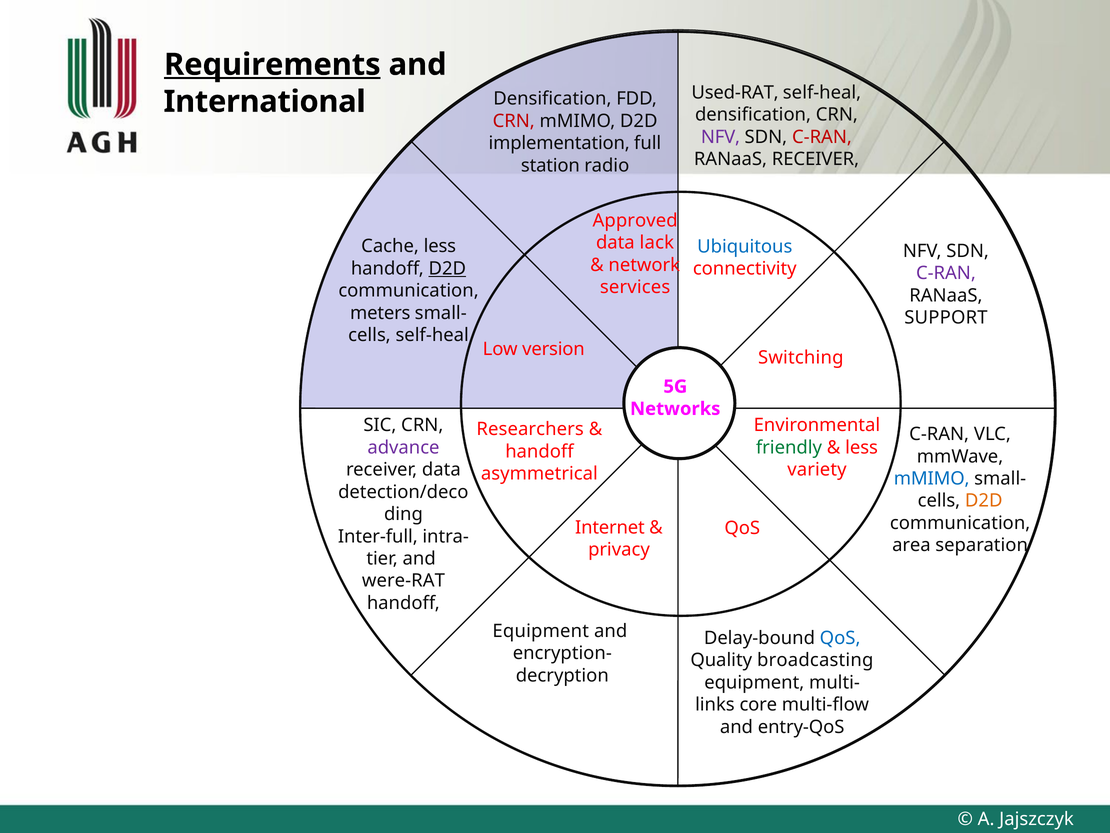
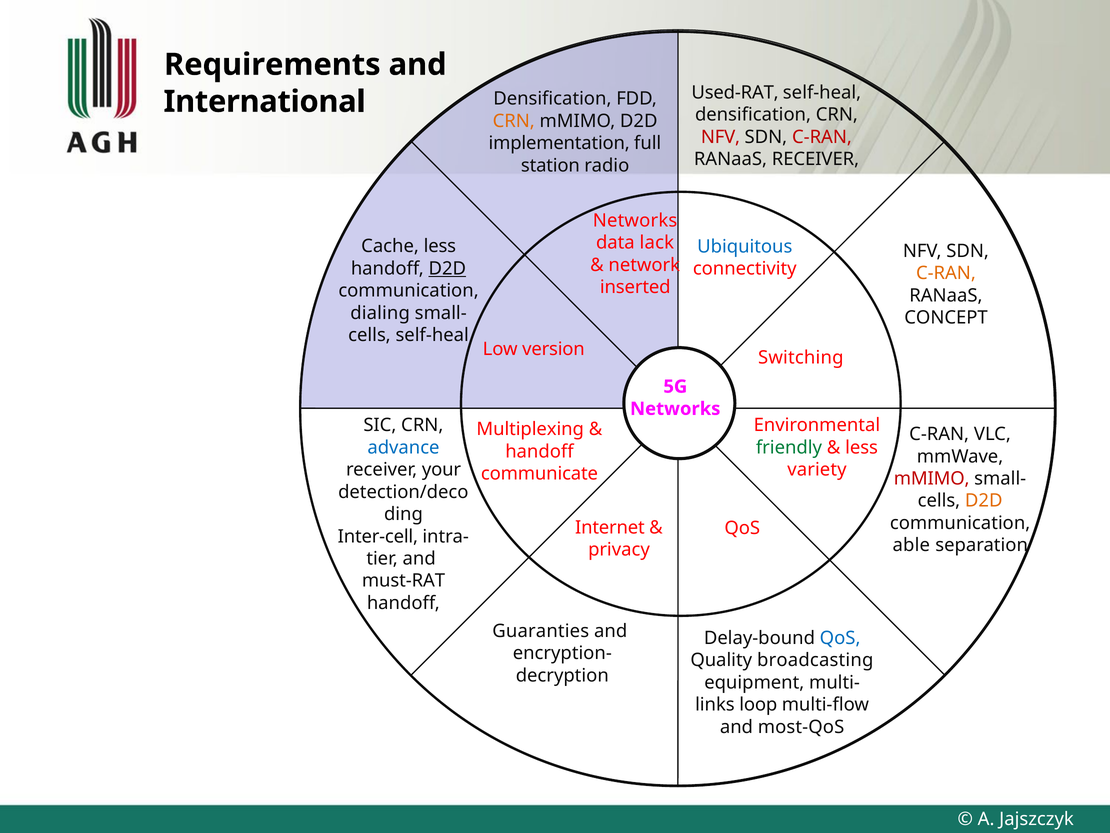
Requirements underline: present -> none (272, 65)
CRN colour: red -> orange (514, 121)
NFV colour: purple -> red (721, 137)
Approved: Approved -> Networks (635, 220)
C-RAN colour: purple -> orange (946, 273)
services: services -> inserted (635, 287)
meters: meters -> dialing (380, 313)
SUPPORT: SUPPORT -> CONCEPT (946, 318)
Researchers: Researchers -> Multiplexing (530, 429)
advance colour: purple -> blue (403, 447)
receiver data: data -> your (441, 470)
asymmetrical: asymmetrical -> communicate (539, 473)
mMIMO colour: blue -> red (932, 478)
Inter-full: Inter-full -> Inter-cell (378, 536)
area: area -> able (911, 545)
were-RAT: were-RAT -> must-RAT (404, 581)
Equipment: Equipment -> Guaranties (541, 631)
core: core -> loop (758, 704)
entry-QoS: entry-QoS -> most-QoS (801, 727)
